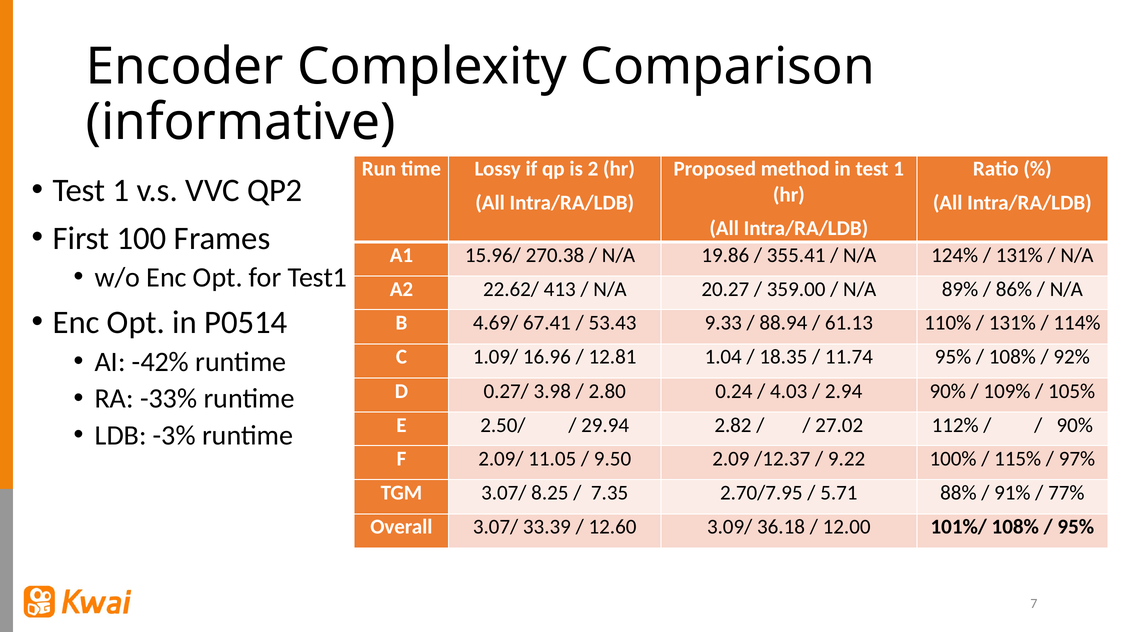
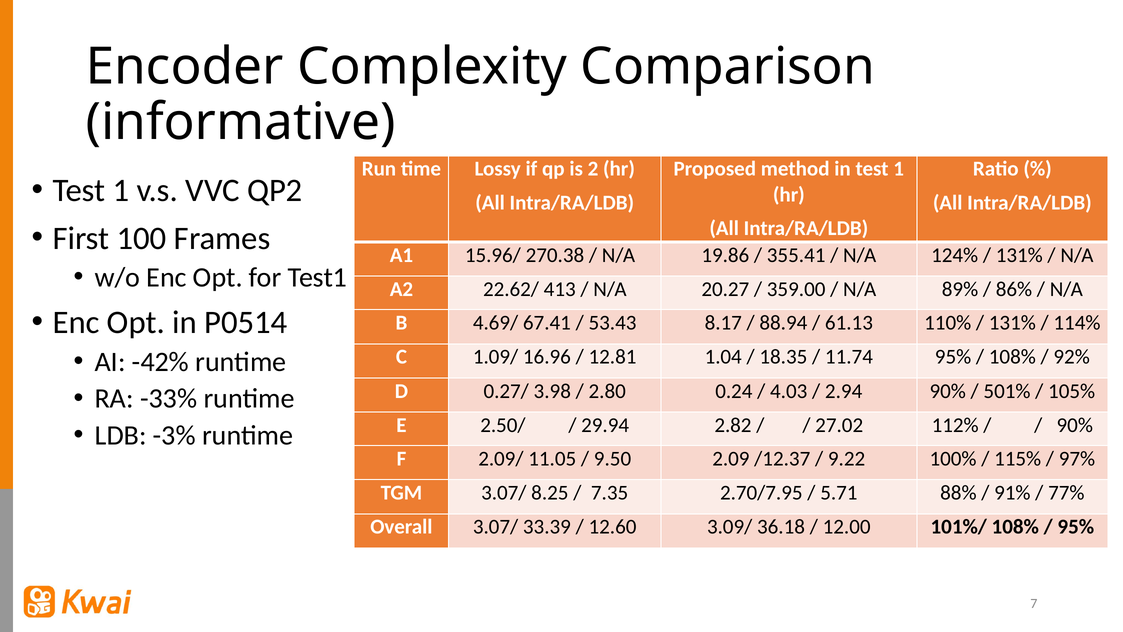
9.33: 9.33 -> 8.17 (723, 323)
109%: 109% -> 501% (1007, 391)
